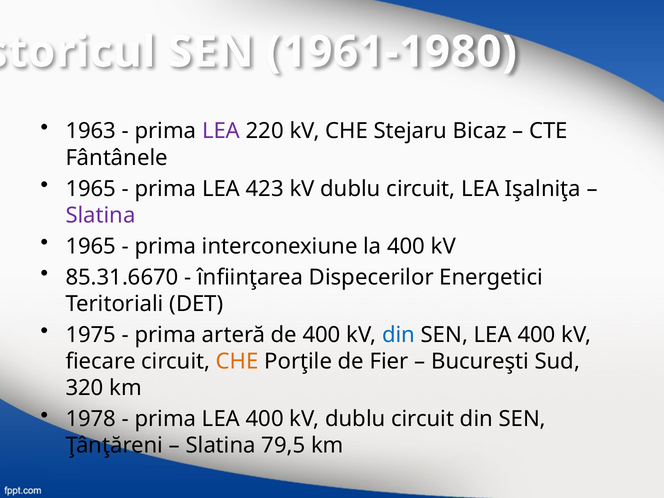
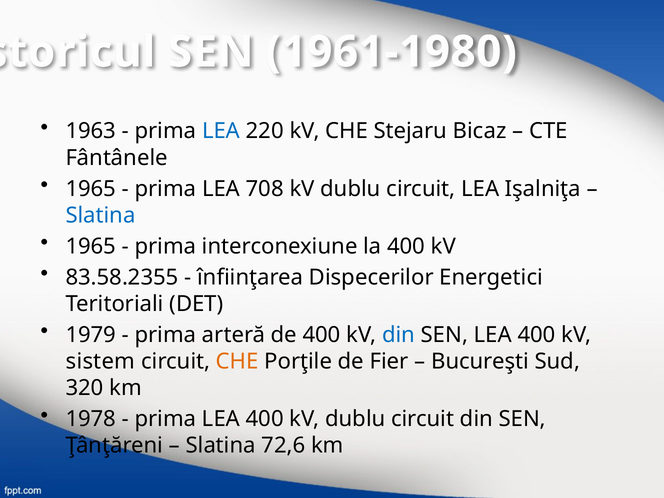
LEA colour: purple -> blue (221, 131)
423: 423 -> 708 (265, 189)
Slatina colour: purple -> blue (101, 215)
85.31.6670: 85.31.6670 -> 83.58.2355 (122, 277)
1975: 1975 -> 1979 (91, 335)
fiecare: fiecare -> sistem (100, 361)
79,5: 79,5 -> 72,6 (283, 445)
